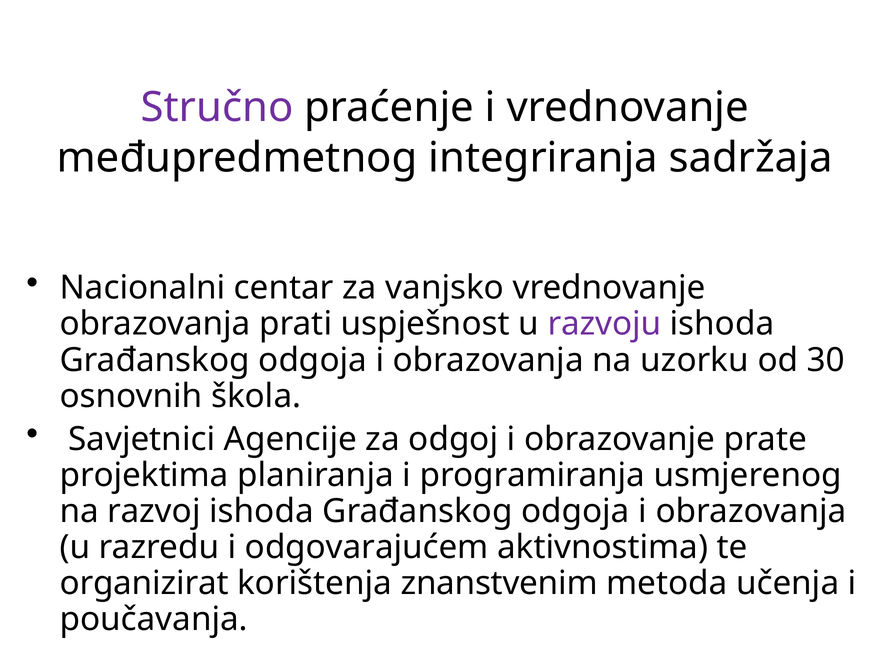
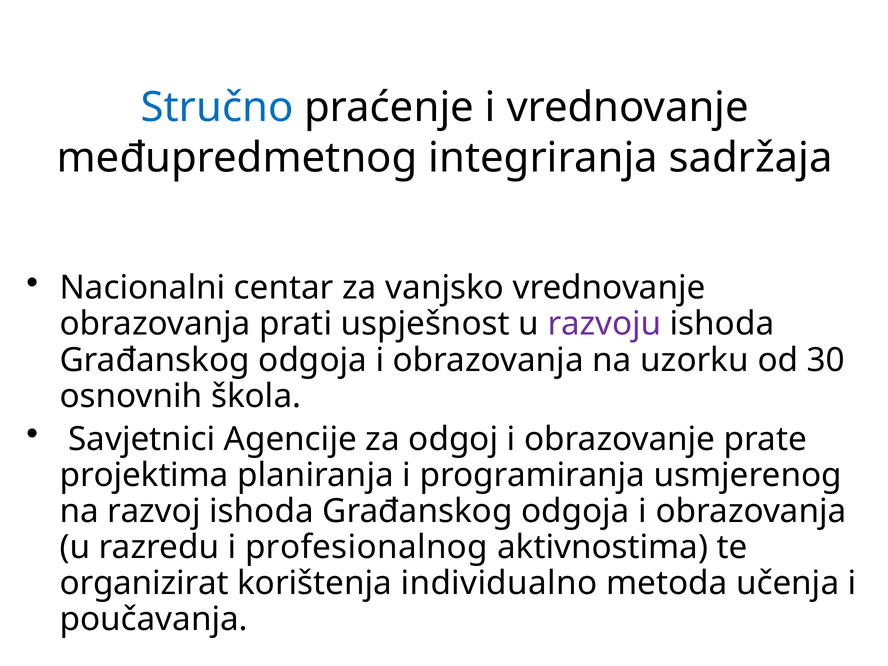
Stručno colour: purple -> blue (217, 108)
odgovarajućem: odgovarajućem -> profesionalnog (367, 547)
znanstvenim: znanstvenim -> individualno (499, 583)
